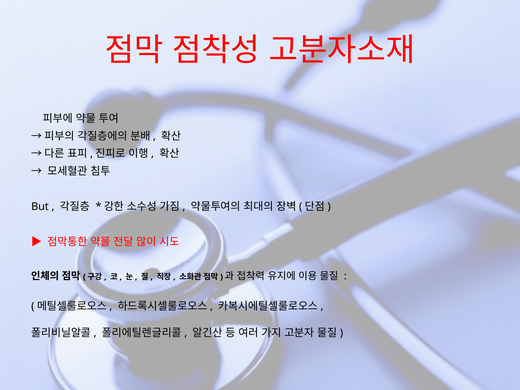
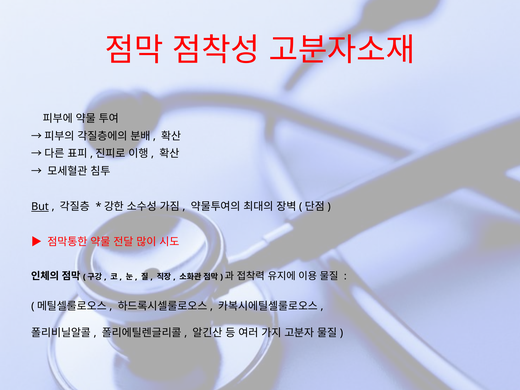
But underline: none -> present (40, 207)
